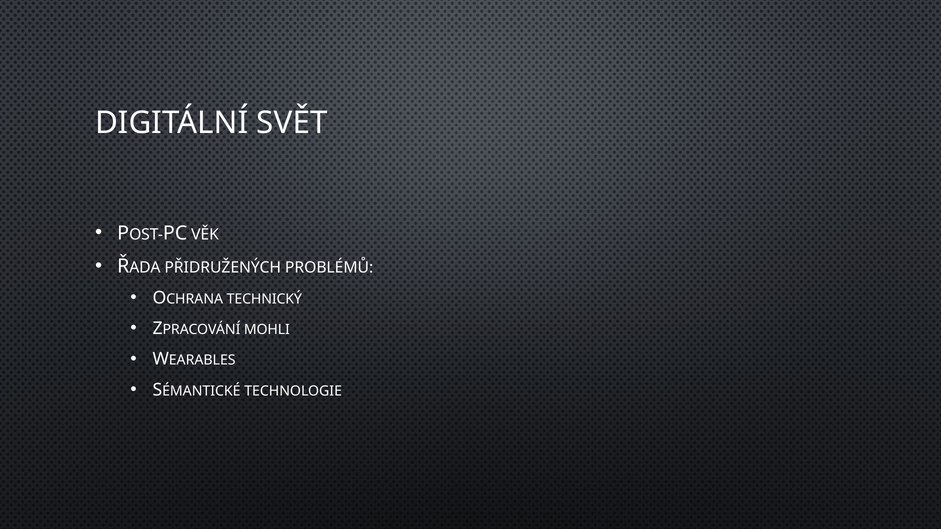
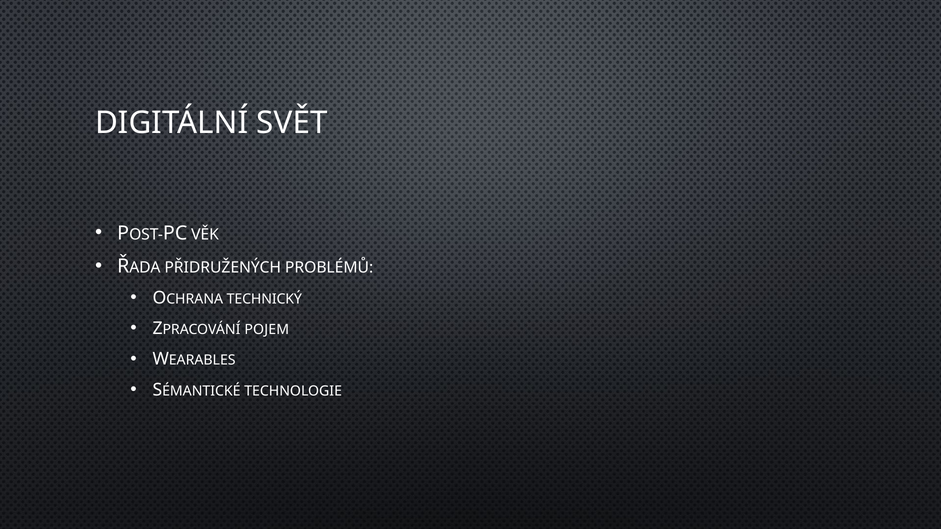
MOHLI: MOHLI -> POJEM (267, 330)
